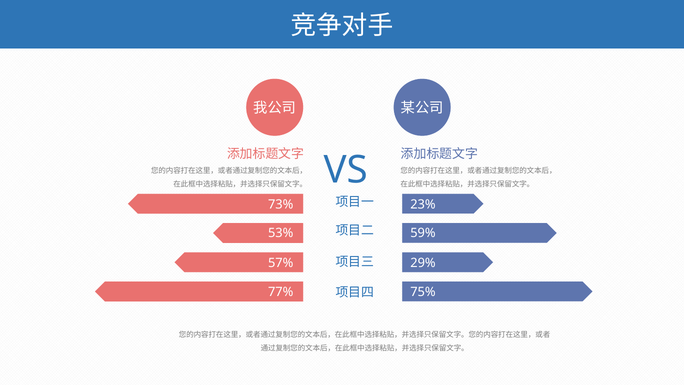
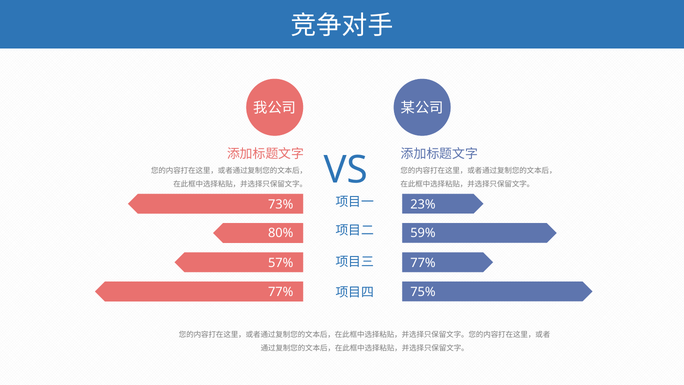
53%: 53% -> 80% (281, 233)
29%: 29% -> 77% (423, 263)
